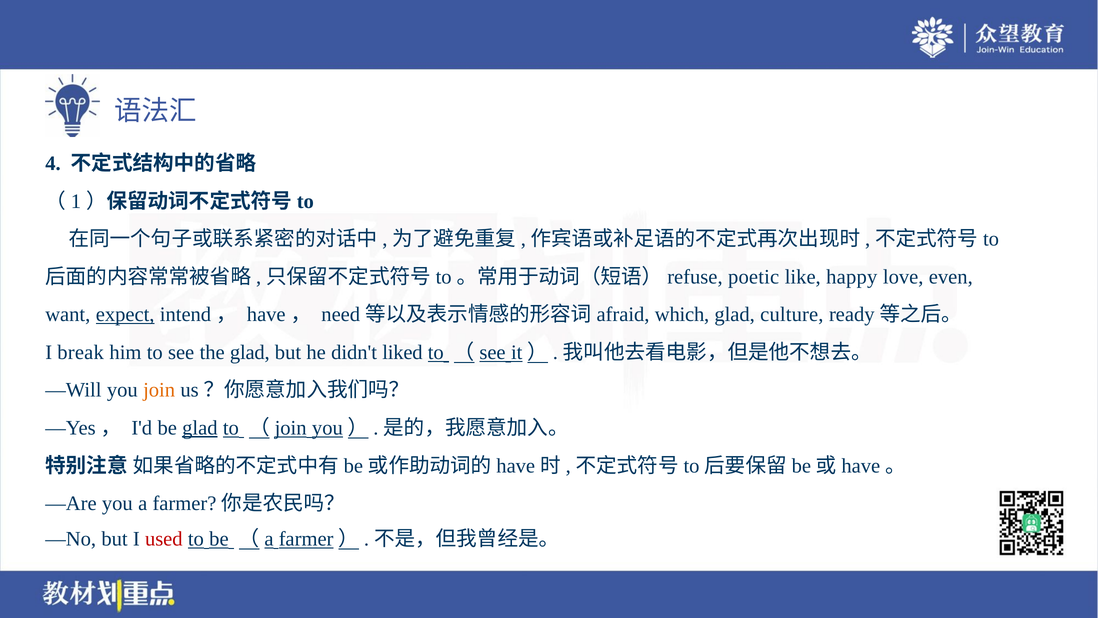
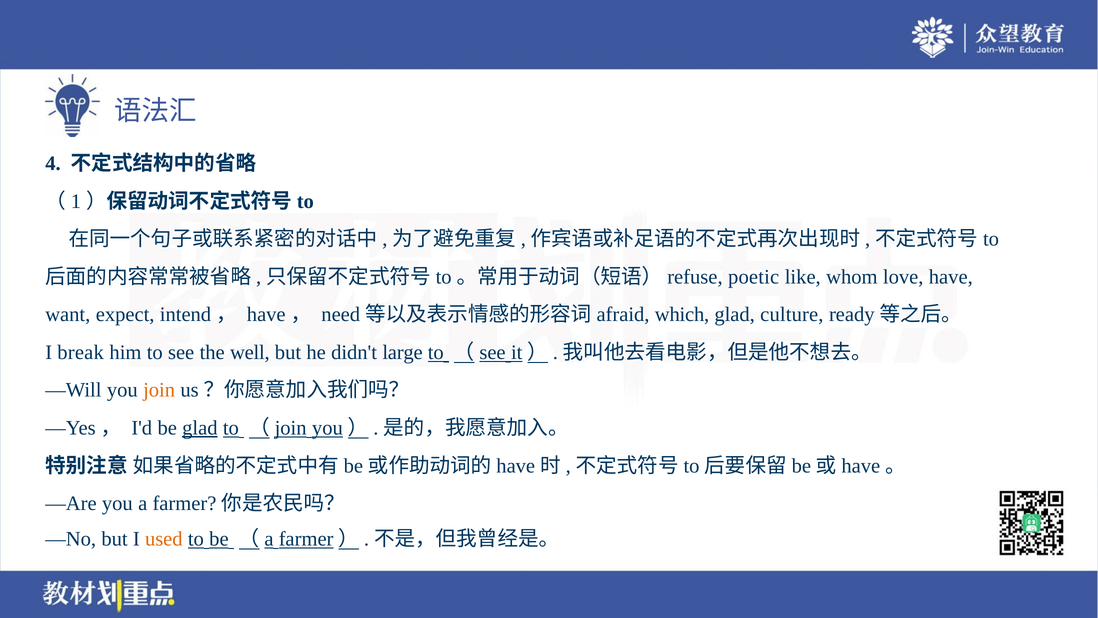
happy: happy -> whom (852, 277)
even: even -> have (951, 277)
expect underline: present -> none (125, 314)
the glad: glad -> well (250, 352)
liked: liked -> large (403, 352)
used colour: red -> orange (164, 539)
